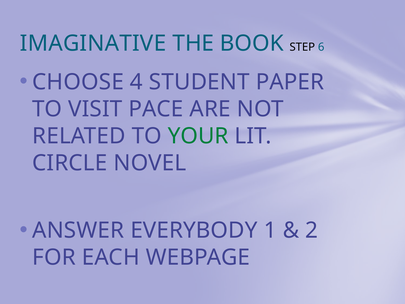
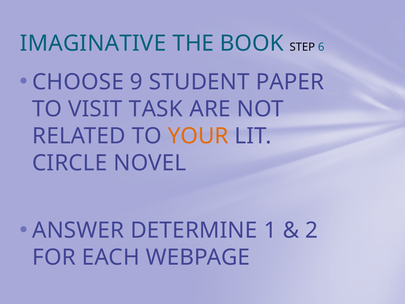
4: 4 -> 9 (136, 82)
PACE: PACE -> TASK (156, 109)
YOUR colour: green -> orange (198, 136)
EVERYBODY: EVERYBODY -> DETERMINE (194, 230)
